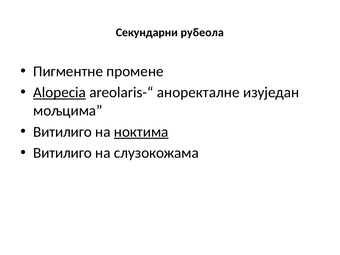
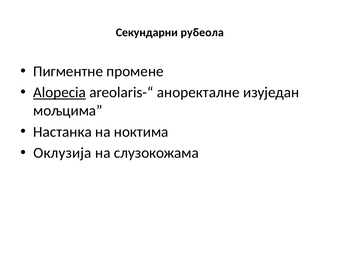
Витилиго: Витилиго -> Настанка (62, 132)
ноктима underline: present -> none (141, 132)
Витилиго: Витилиго -> Оклузија (62, 153)
